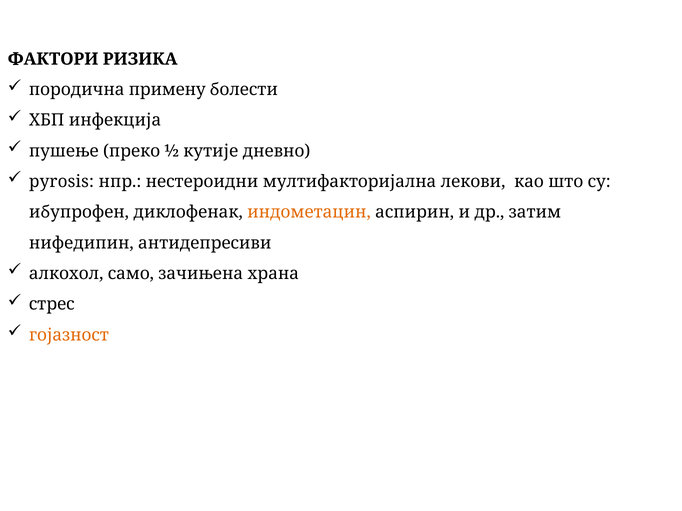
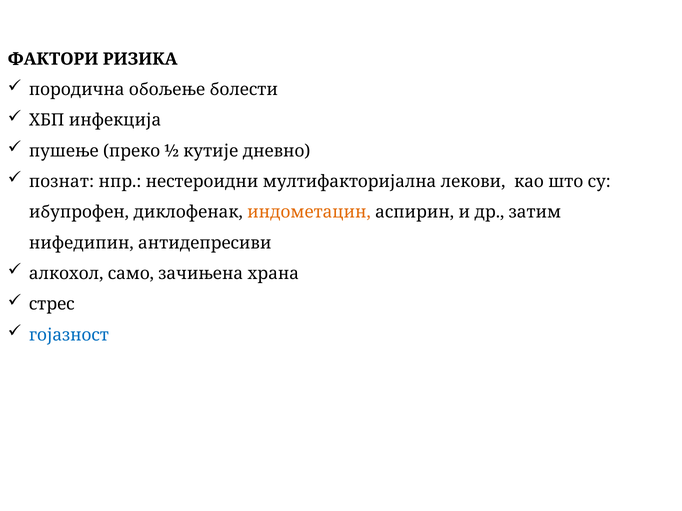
примену: примену -> обољење (167, 90)
pyrosis: pyrosis -> познат (61, 182)
гојазност colour: orange -> blue (69, 335)
